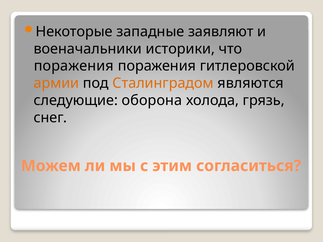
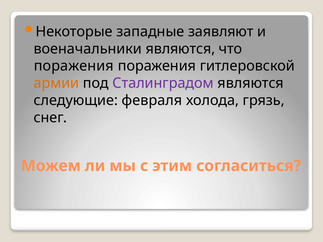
военачальники историки: историки -> являются (180, 49)
Сталинградом colour: orange -> purple (163, 83)
оборона: оборона -> февраля (152, 101)
